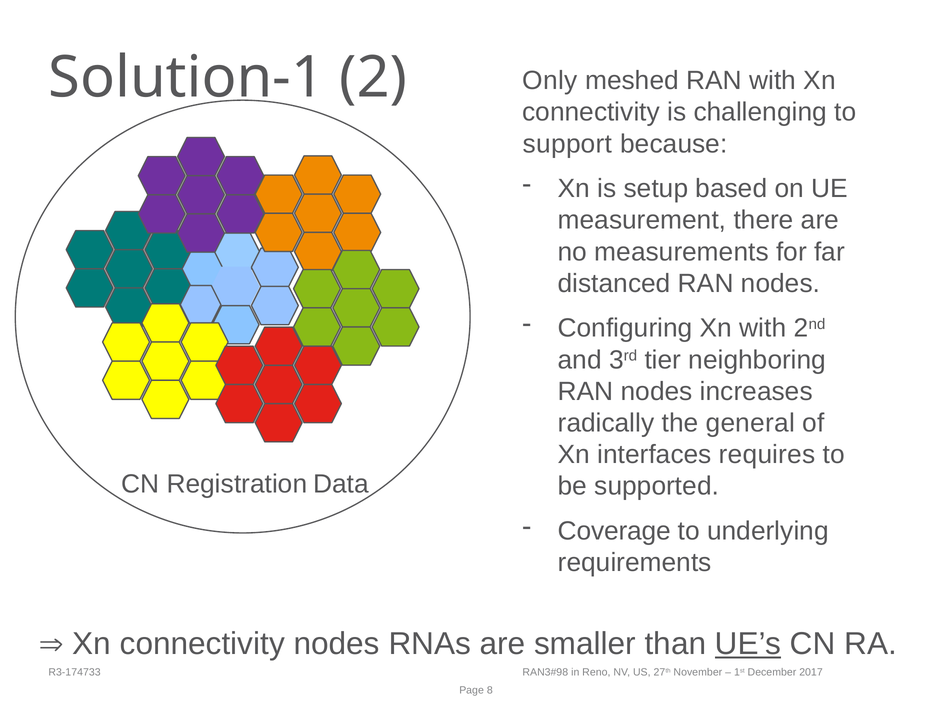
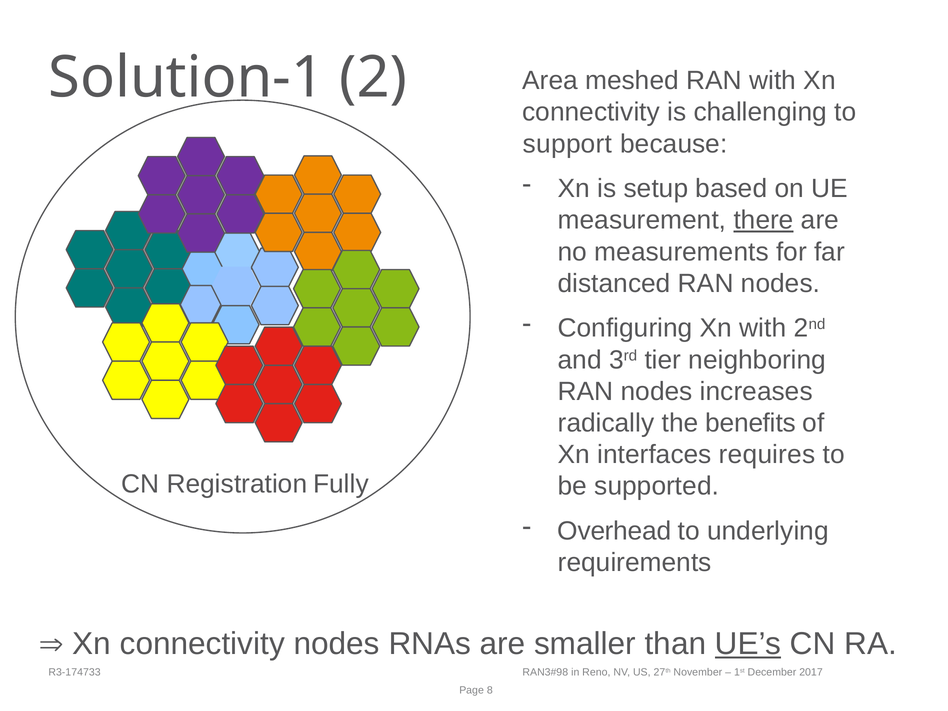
Only: Only -> Area (550, 81)
there underline: none -> present (764, 220)
general: general -> benefits (751, 423)
Data: Data -> Fully (341, 484)
Coverage: Coverage -> Overhead (614, 531)
